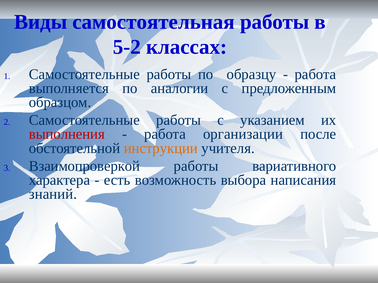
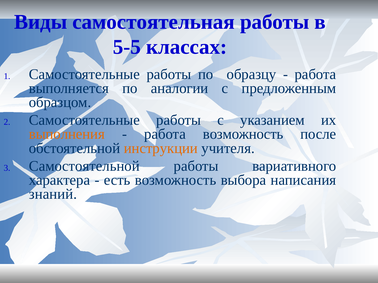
5-2: 5-2 -> 5-5 (127, 47)
выполнения colour: red -> orange (67, 134)
работа организации: организации -> возможность (243, 134)
Взаимопроверкой: Взаимопроверкой -> Самостоятельной (84, 166)
